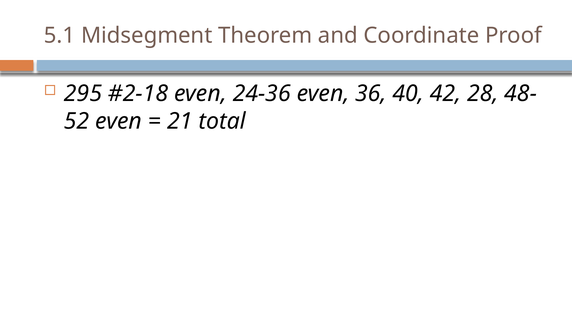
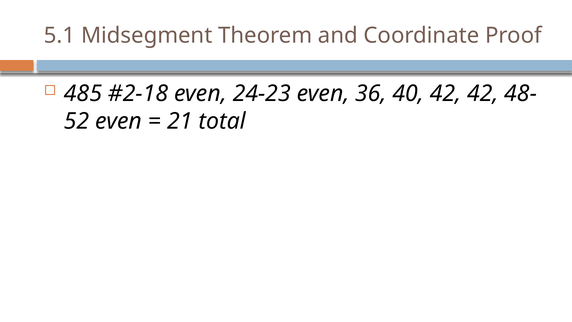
295: 295 -> 485 (83, 93)
24-36: 24-36 -> 24-23 (262, 93)
42 28: 28 -> 42 (483, 93)
